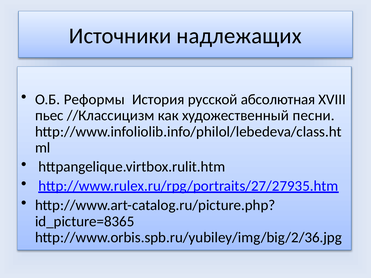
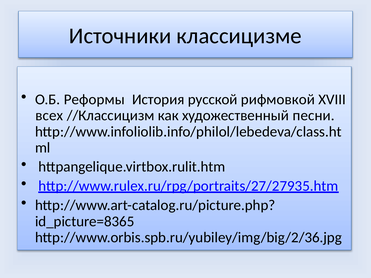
надлежащих: надлежащих -> классицизме (239, 36)
абсолютная: абсолютная -> рифмовкой (278, 99)
пьес: пьес -> всех (49, 116)
